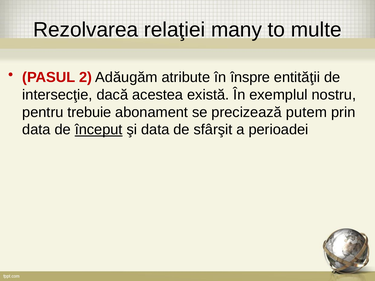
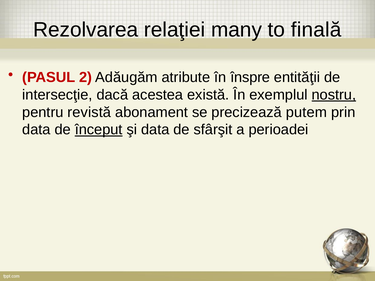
multe: multe -> finală (316, 30)
nostru underline: none -> present (334, 95)
trebuie: trebuie -> revistă (89, 112)
